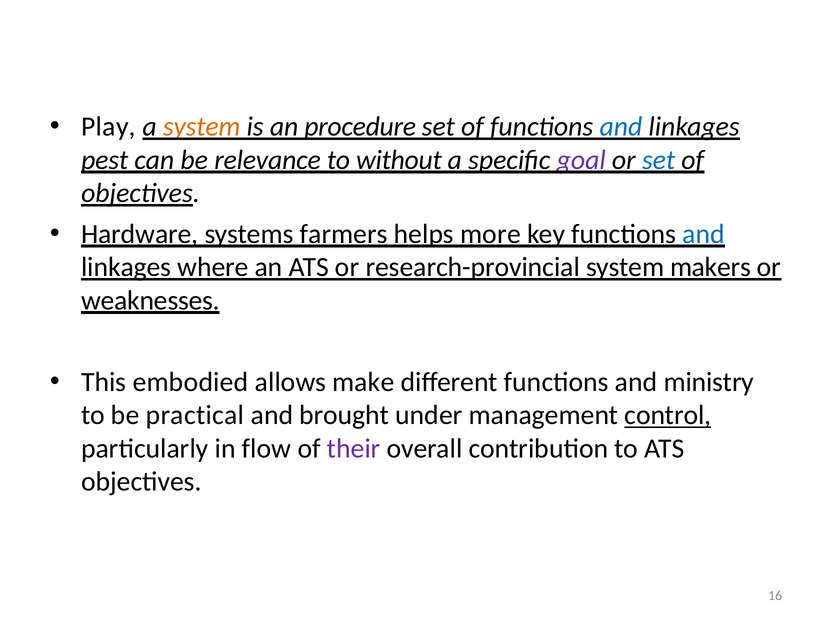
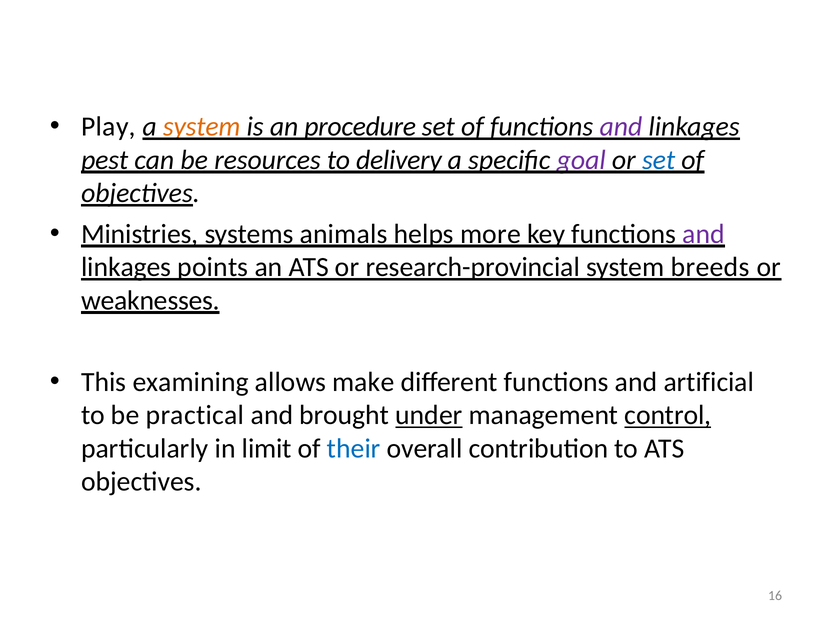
and colour: blue -> purple (621, 127)
relevance: relevance -> resources (267, 160)
without: without -> delivery (399, 160)
Hardware: Hardware -> Ministries (140, 234)
farmers: farmers -> animals (344, 234)
and colour: blue -> purple (704, 234)
where: where -> points (213, 267)
makers: makers -> breeds (710, 267)
embodied: embodied -> examining (191, 382)
ministry: ministry -> artificial (709, 382)
under underline: none -> present (429, 415)
flow: flow -> limit (267, 448)
their colour: purple -> blue (354, 448)
